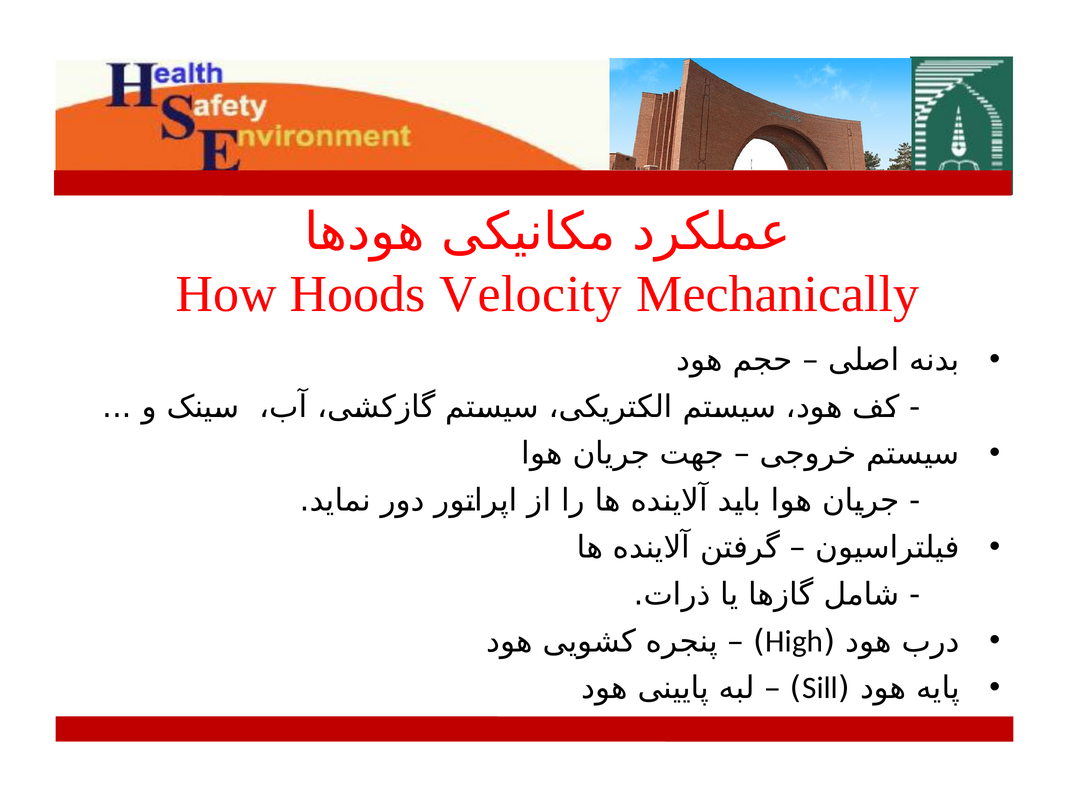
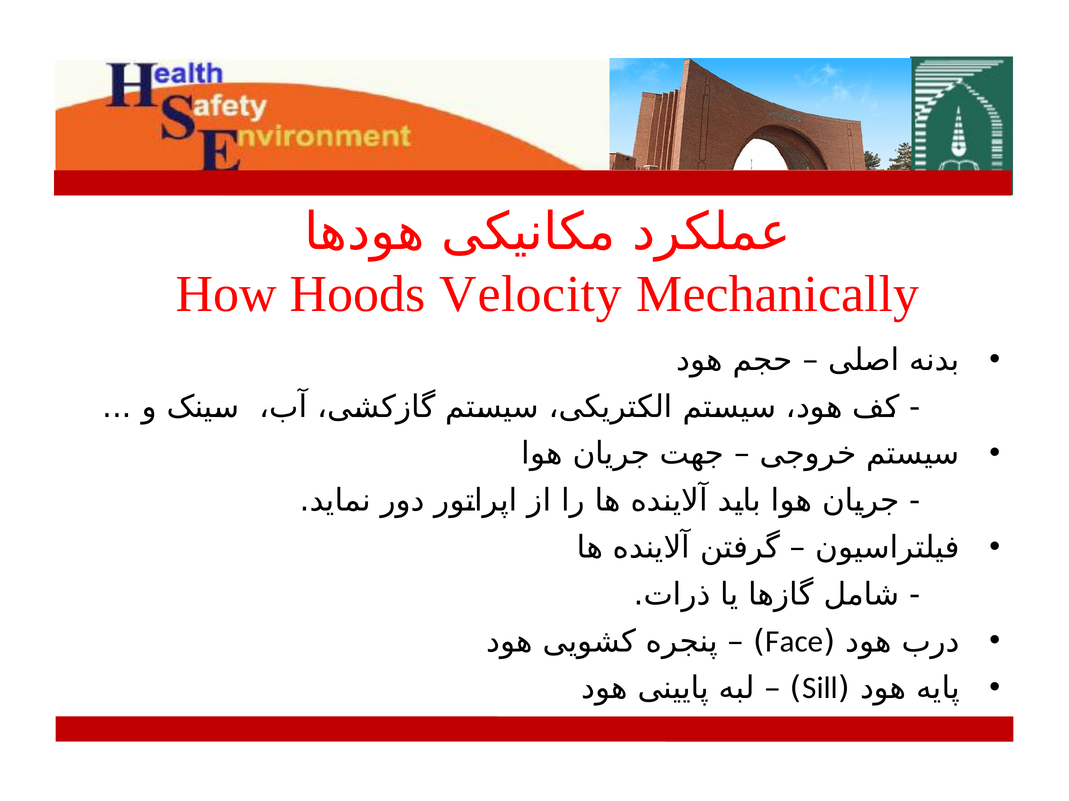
High: High -> Face (794, 642)
